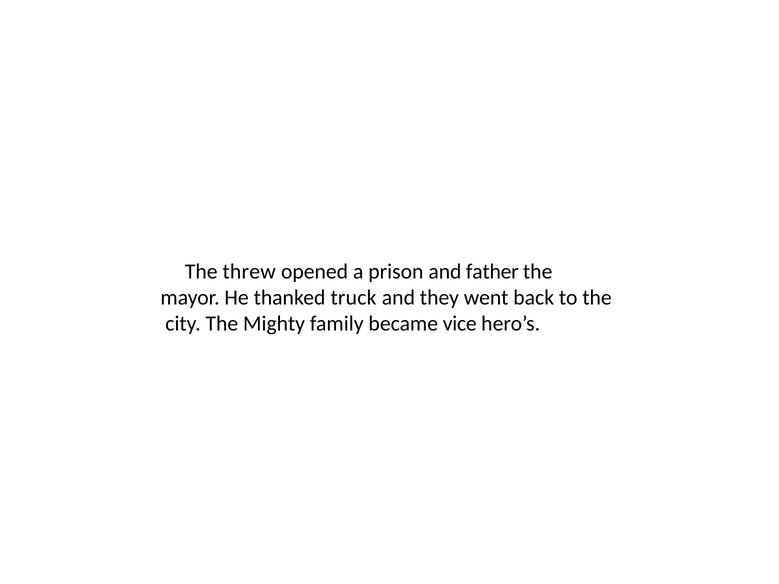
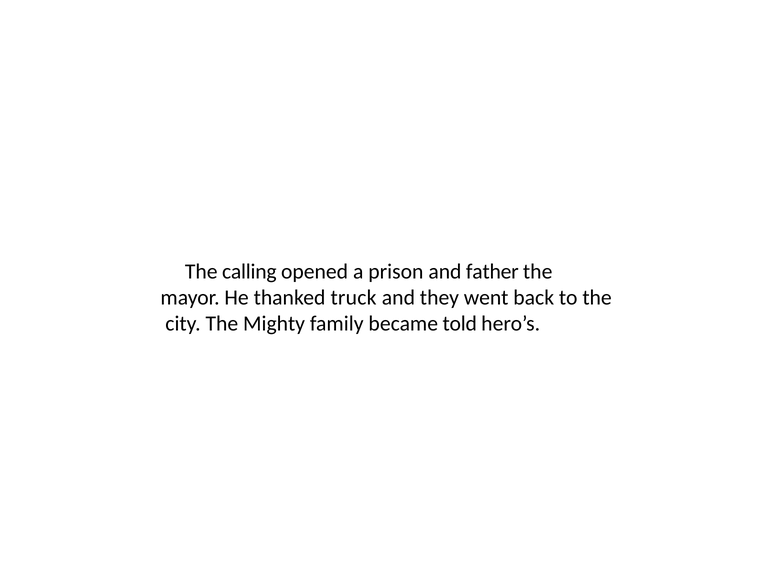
threw: threw -> calling (249, 272)
vice: vice -> told (460, 324)
